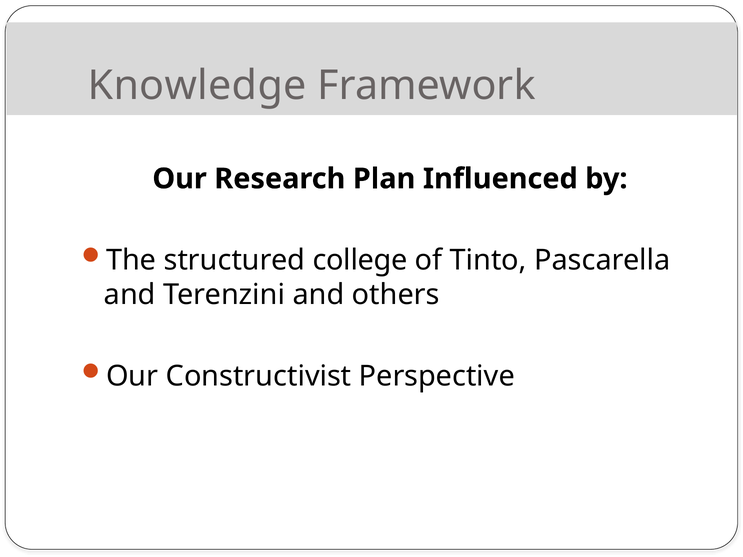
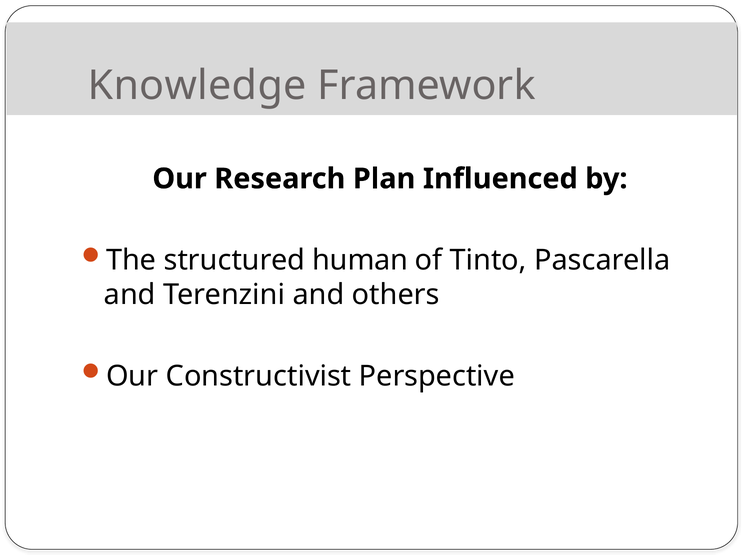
college: college -> human (360, 260)
